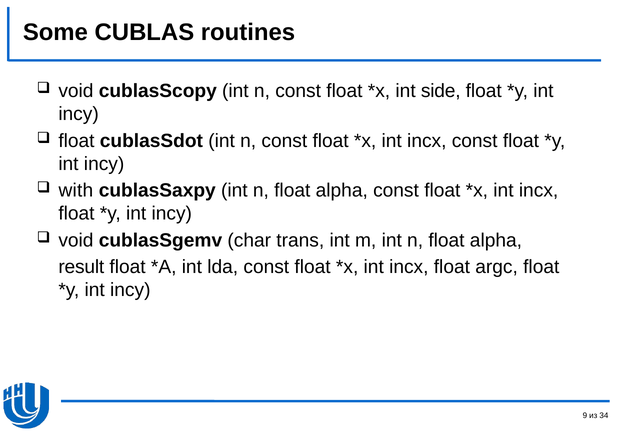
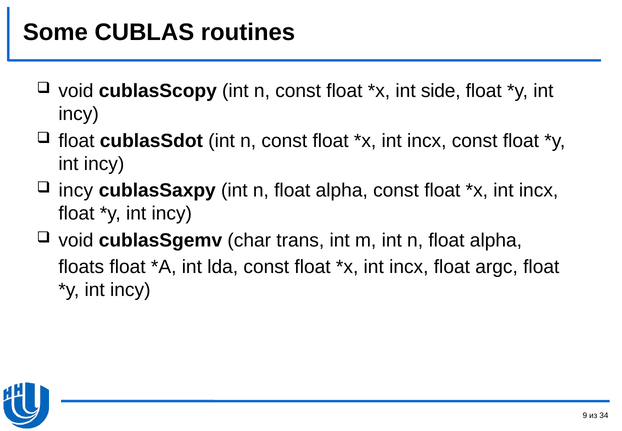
with: with -> incy (76, 190)
result: result -> floats (81, 267)
